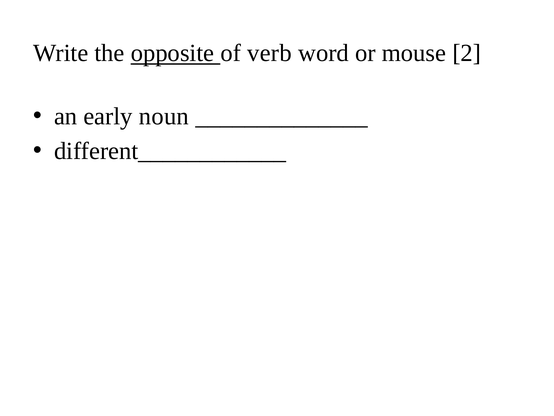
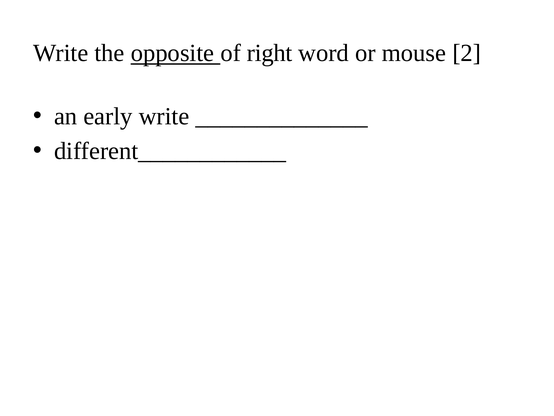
verb: verb -> right (270, 53)
early noun: noun -> write (164, 116)
